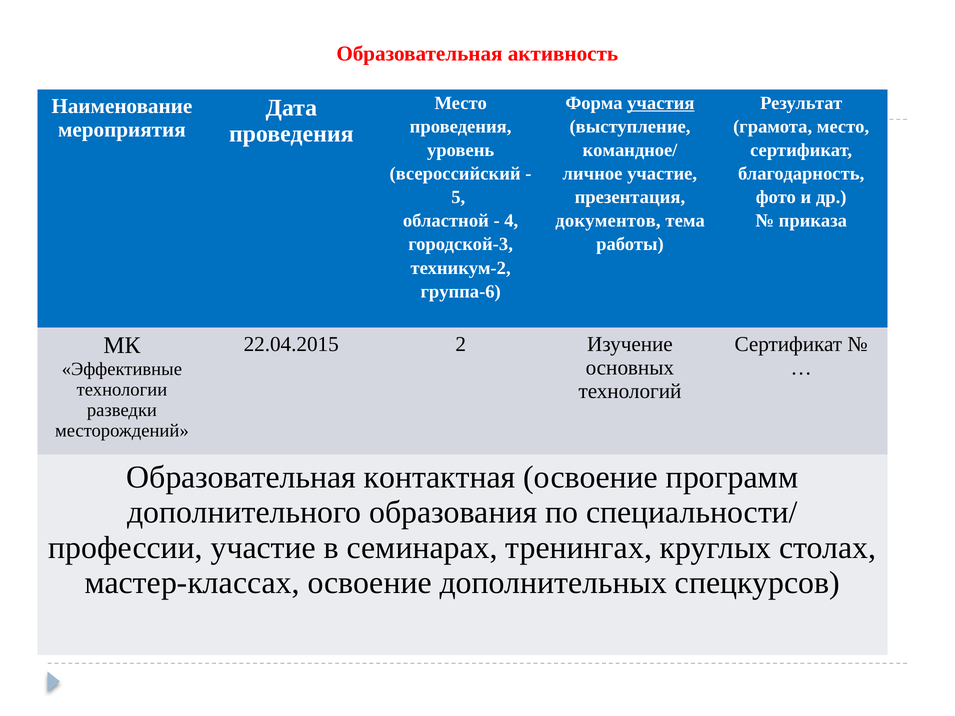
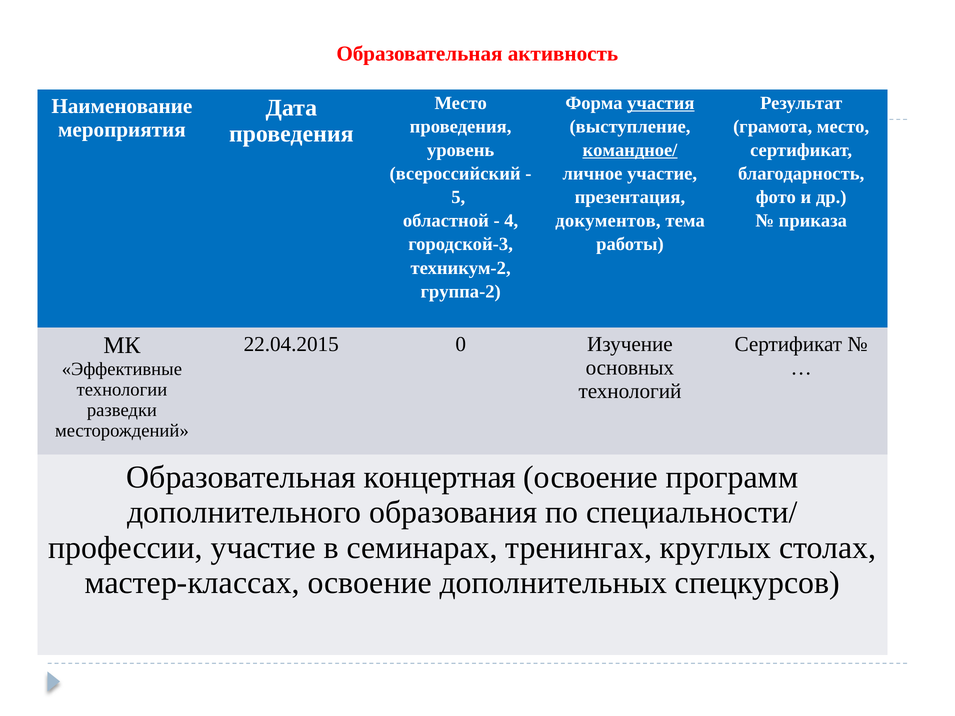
командное/ underline: none -> present (630, 150)
группа-6: группа-6 -> группа-2 (461, 292)
2: 2 -> 0 (461, 344)
контактная: контактная -> концертная (440, 477)
